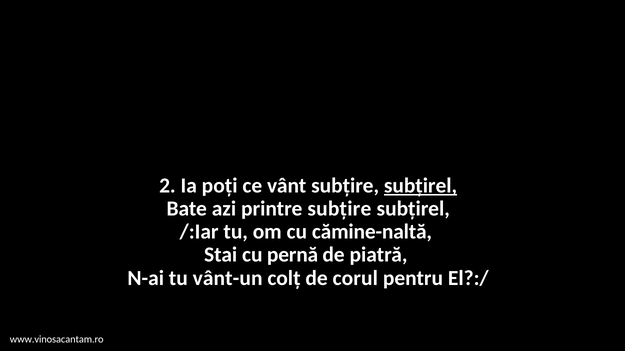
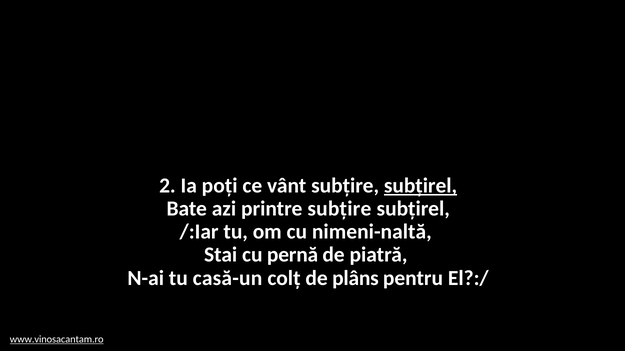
cămine-naltă: cămine-naltă -> nimeni-naltă (372, 232)
vânt-un: vânt-un -> casă-un (228, 279)
corul: corul -> plâns (355, 279)
www.vinosacantam.ro underline: none -> present (57, 340)
